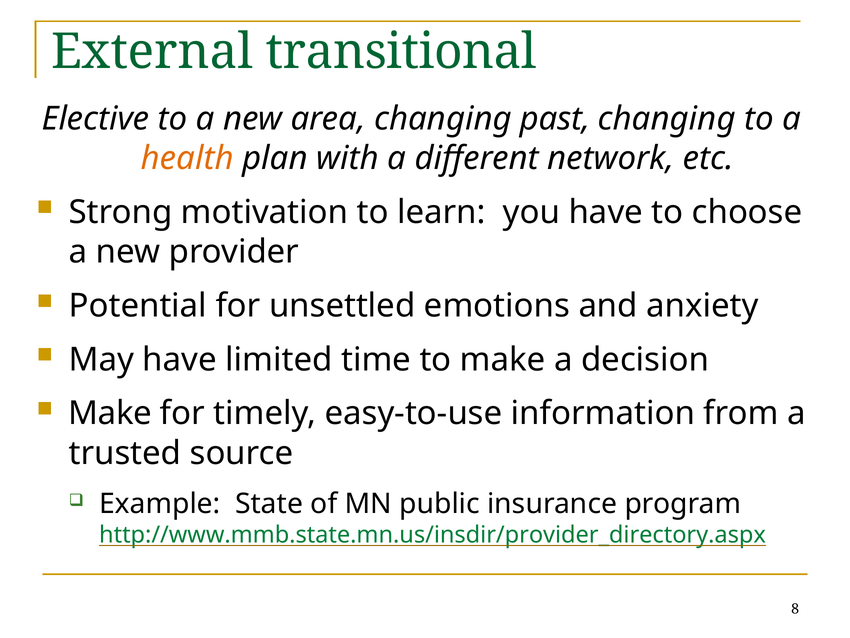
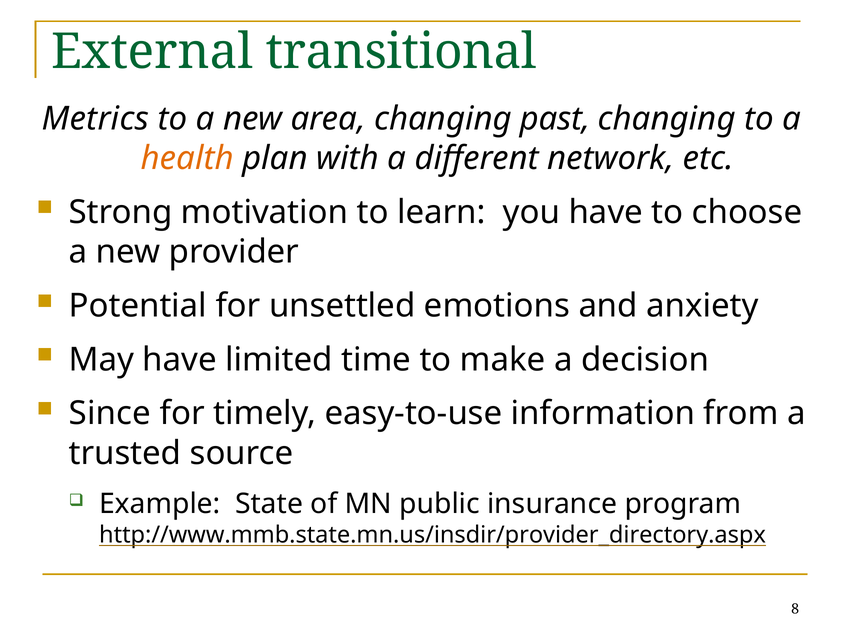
Elective: Elective -> Metrics (95, 118)
Make: Make -> Since (110, 413)
http://www.mmb.state.mn.us/insdir/provider_directory.aspx colour: green -> black (433, 534)
